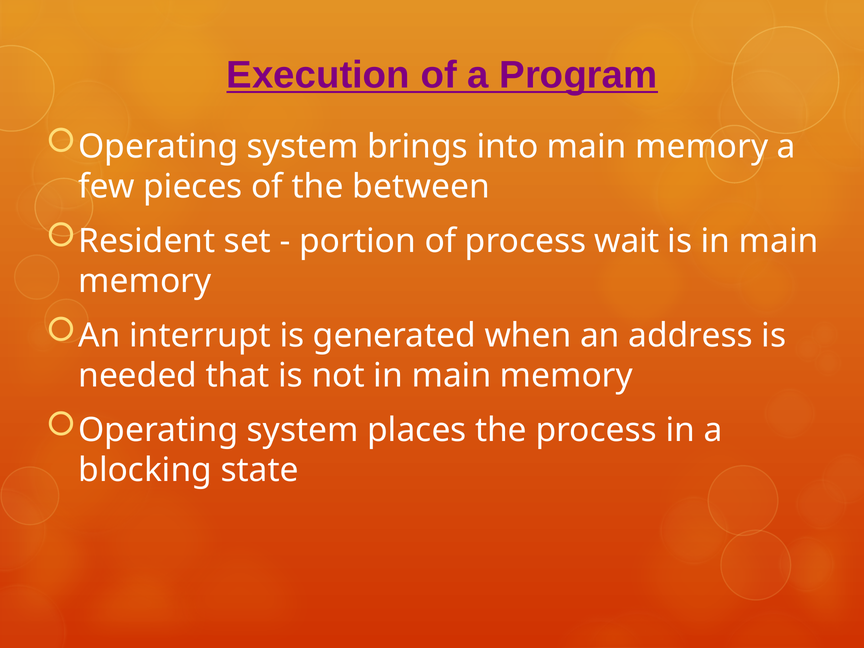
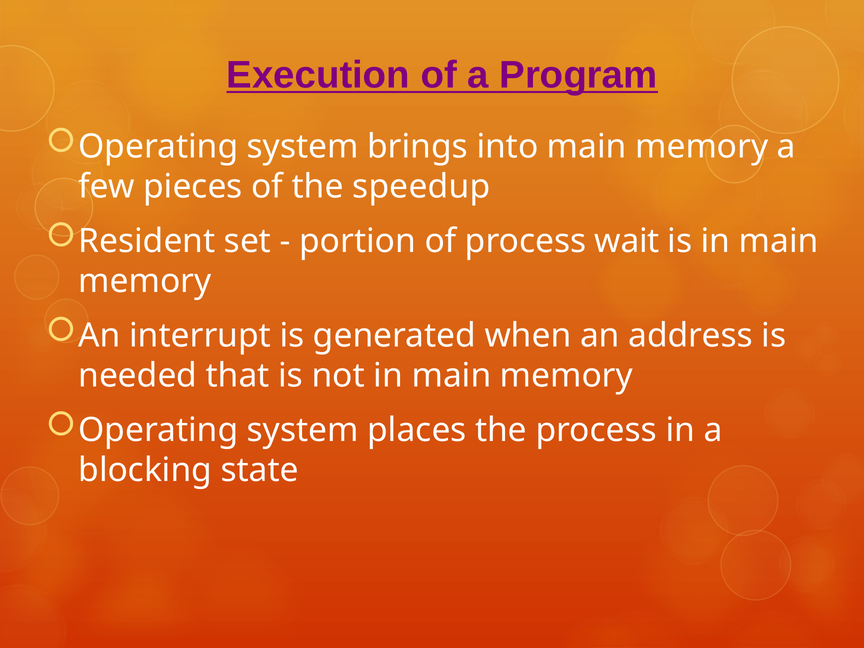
between: between -> speedup (421, 187)
